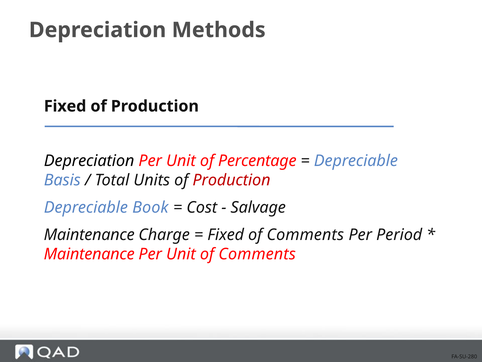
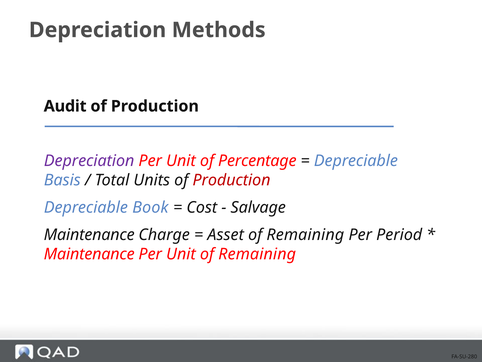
Fixed: Fixed -> Audit (65, 106)
Depreciation colour: black -> purple (89, 161)
Fixed: Fixed -> Asset (226, 235)
Comments: Comments -> Remaining (305, 235)
Unit of Comments: Comments -> Remaining (257, 254)
